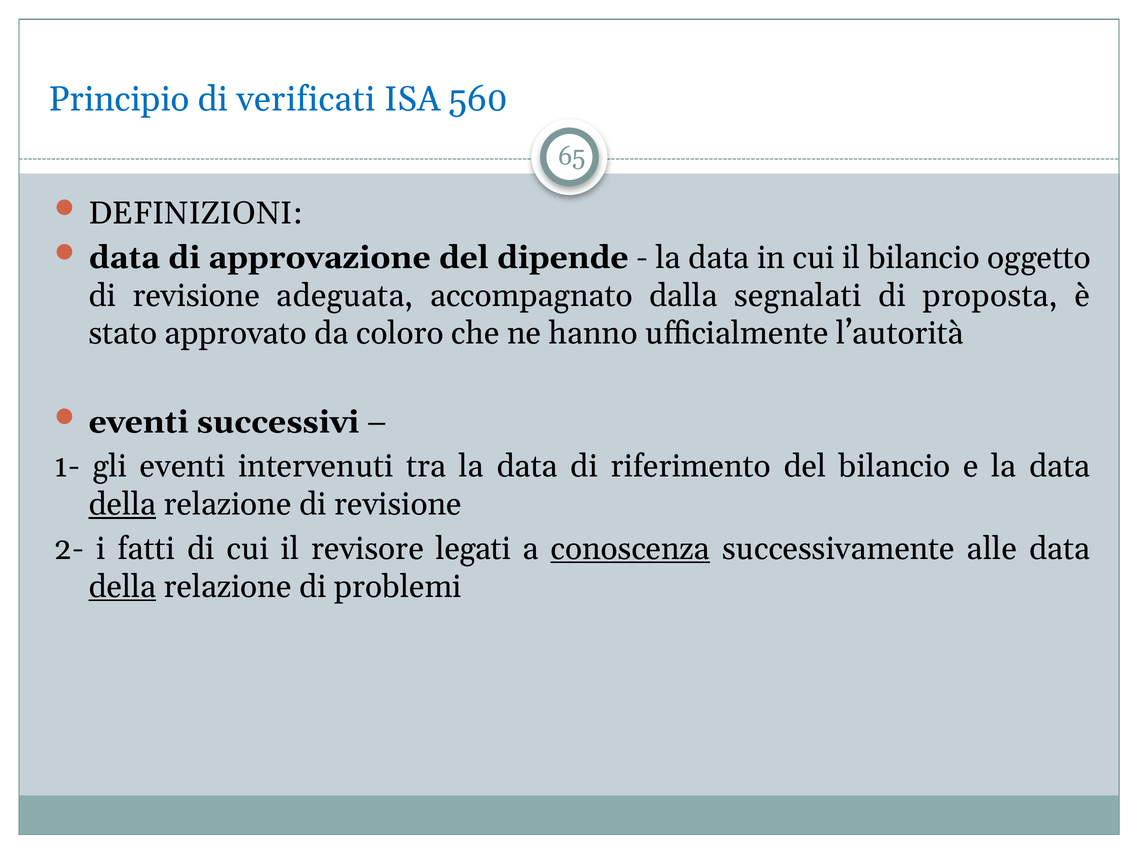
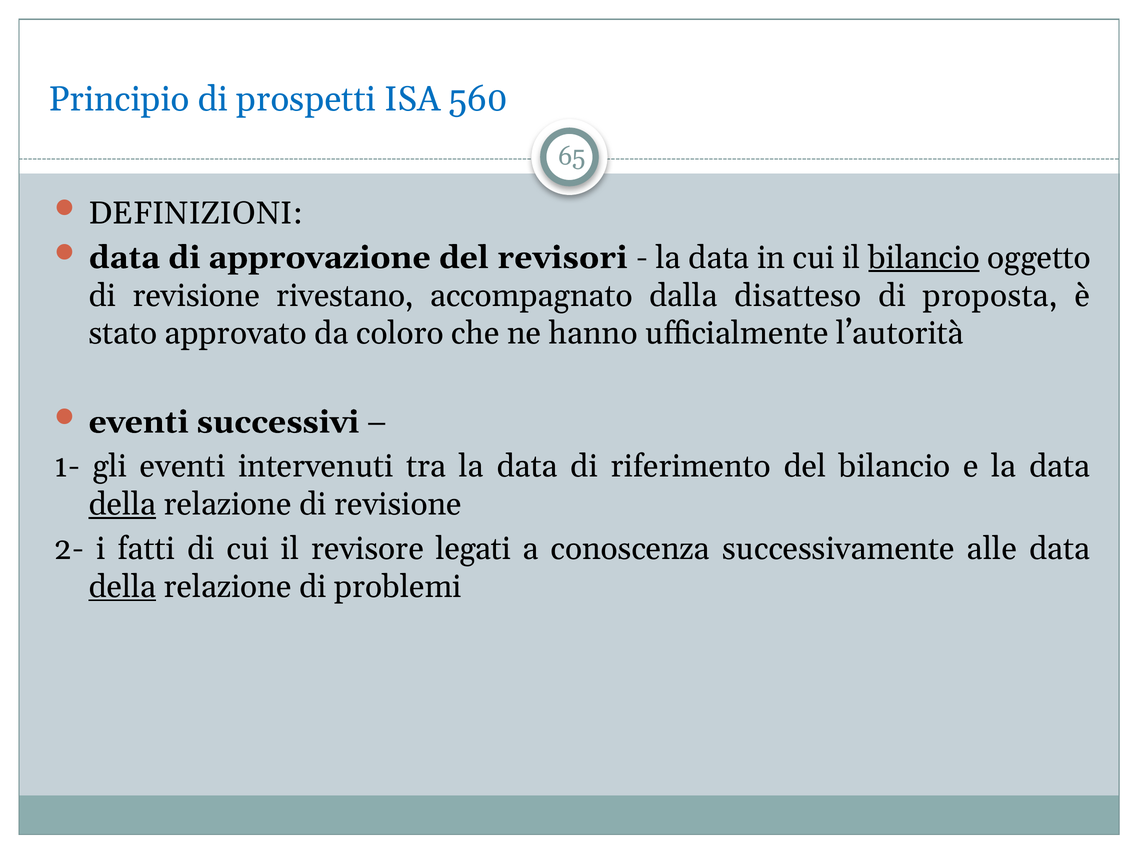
verificati: verificati -> prospetti (306, 99)
dipende: dipende -> revisori (562, 258)
bilancio underline: none -> present (924, 258)
adeguata: adeguata -> rivestano (345, 296)
segnalati: segnalati -> disatteso (798, 296)
conoscenza underline: present -> none (630, 549)
